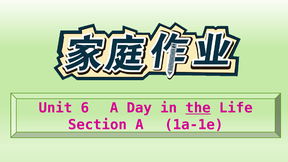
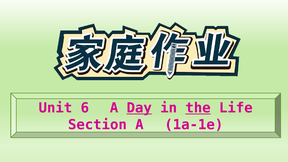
Day underline: none -> present (139, 108)
